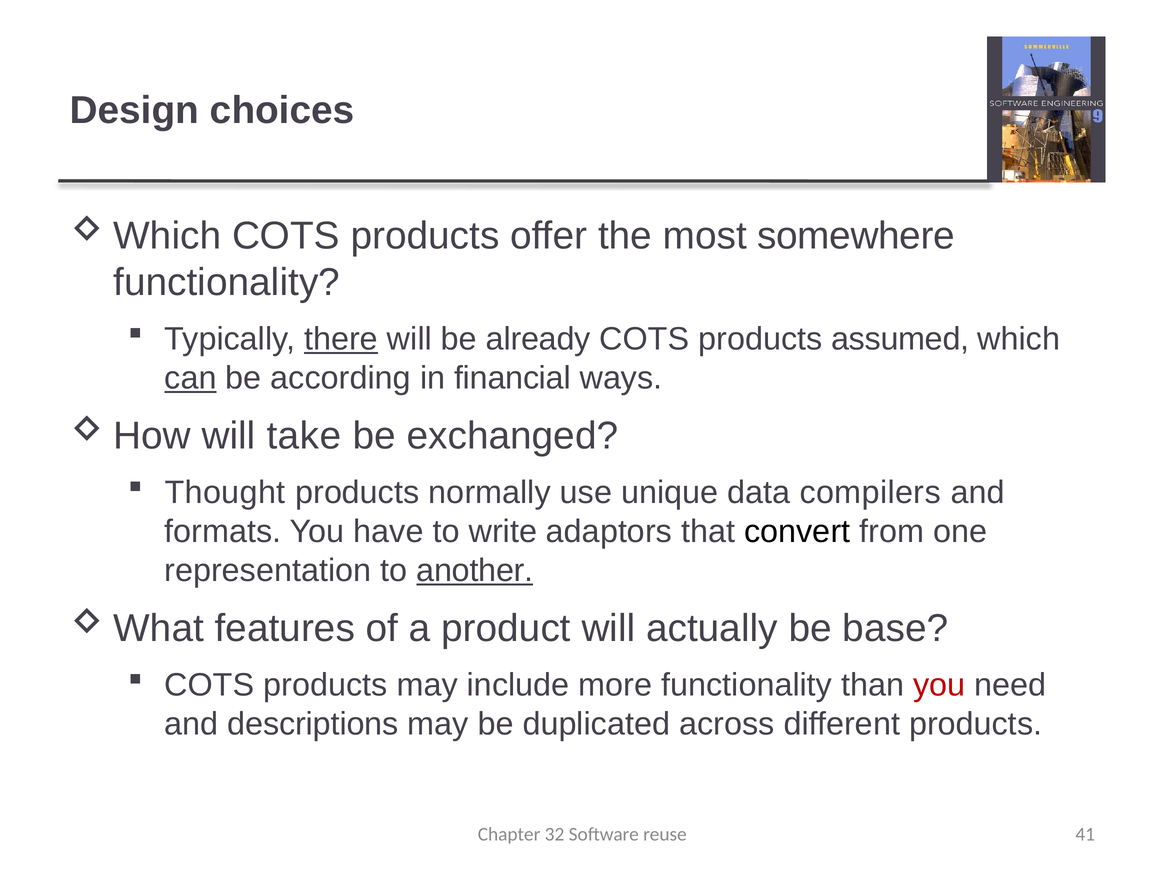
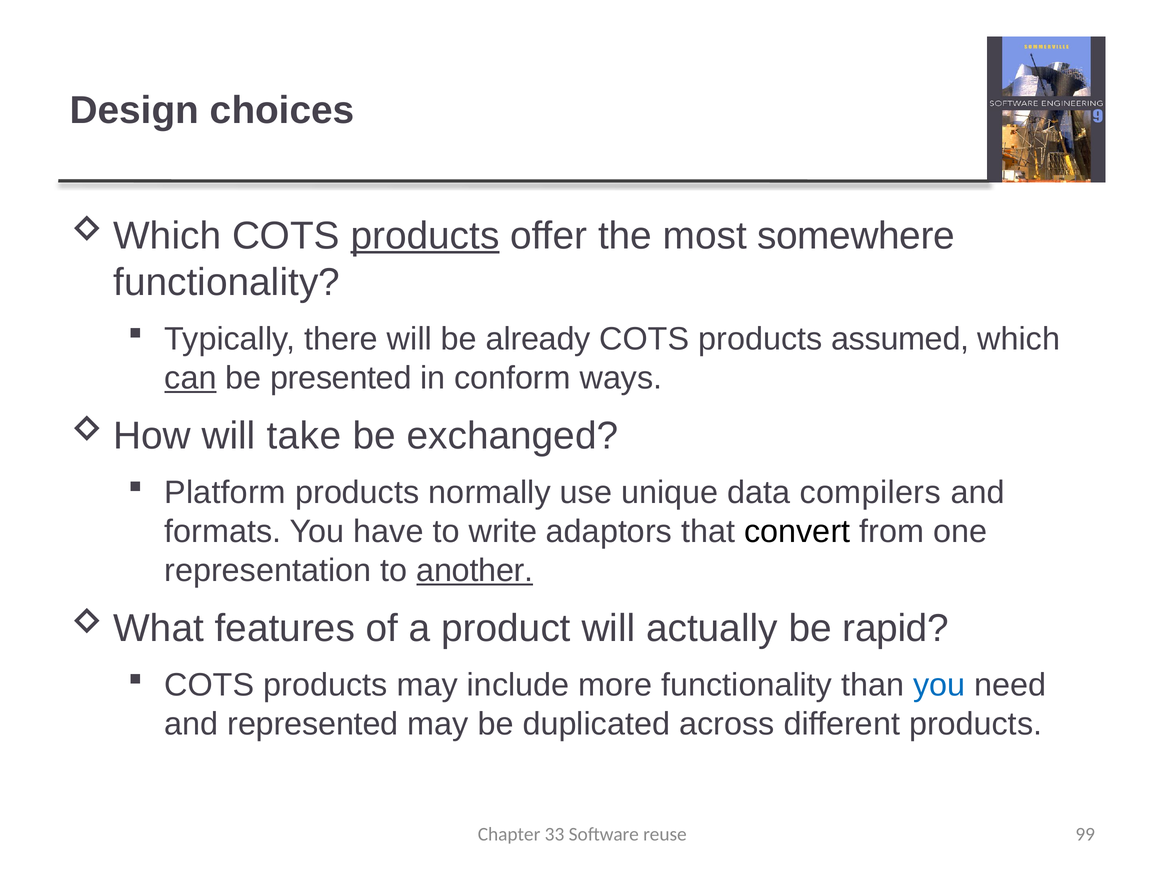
products underline: none -> present (425, 236)
there underline: present -> none (341, 339)
according: according -> presented (341, 378)
financial: financial -> conform (512, 378)
Thought: Thought -> Platform (225, 493)
base: base -> rapid (896, 628)
you colour: red -> blue (939, 685)
descriptions: descriptions -> represented (313, 724)
32: 32 -> 33 (555, 834)
41: 41 -> 99 (1085, 834)
